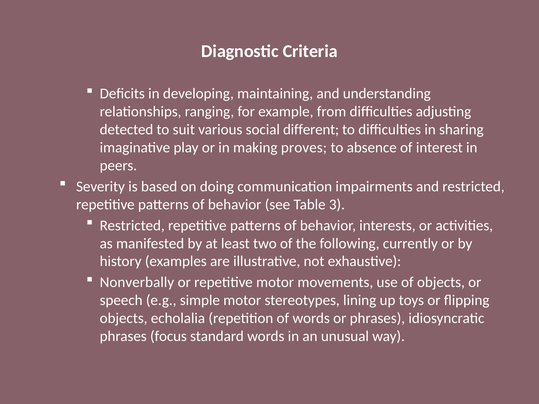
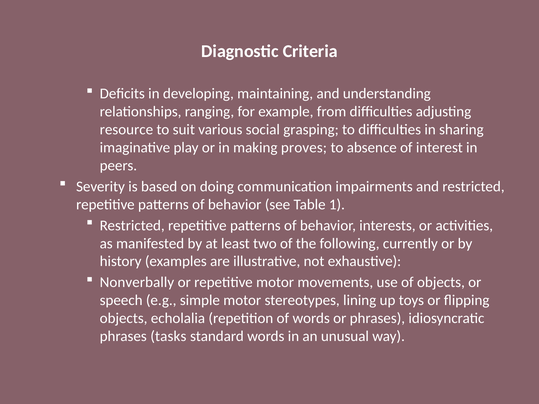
detected: detected -> resource (126, 130)
different: different -> grasping (311, 130)
3: 3 -> 1 (337, 205)
focus: focus -> tasks (168, 337)
